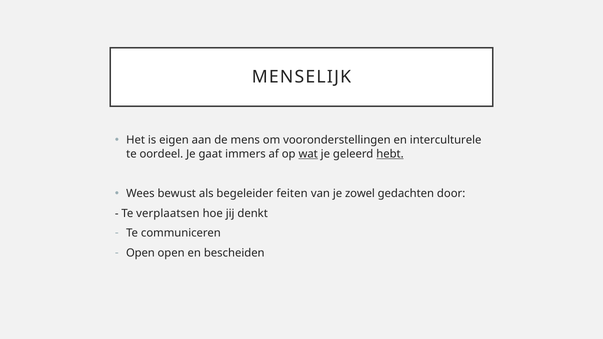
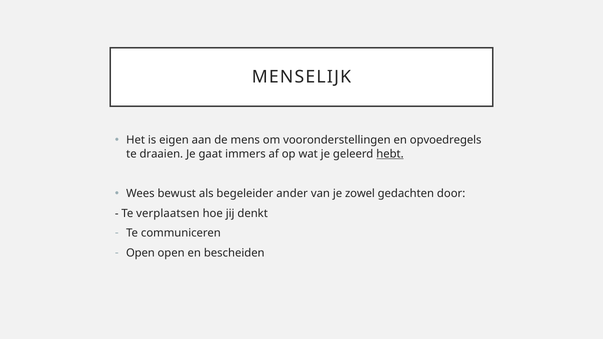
interculturele: interculturele -> opvoedregels (446, 140)
oordeel: oordeel -> draaien (161, 154)
wat underline: present -> none (308, 154)
feiten: feiten -> ander (292, 194)
